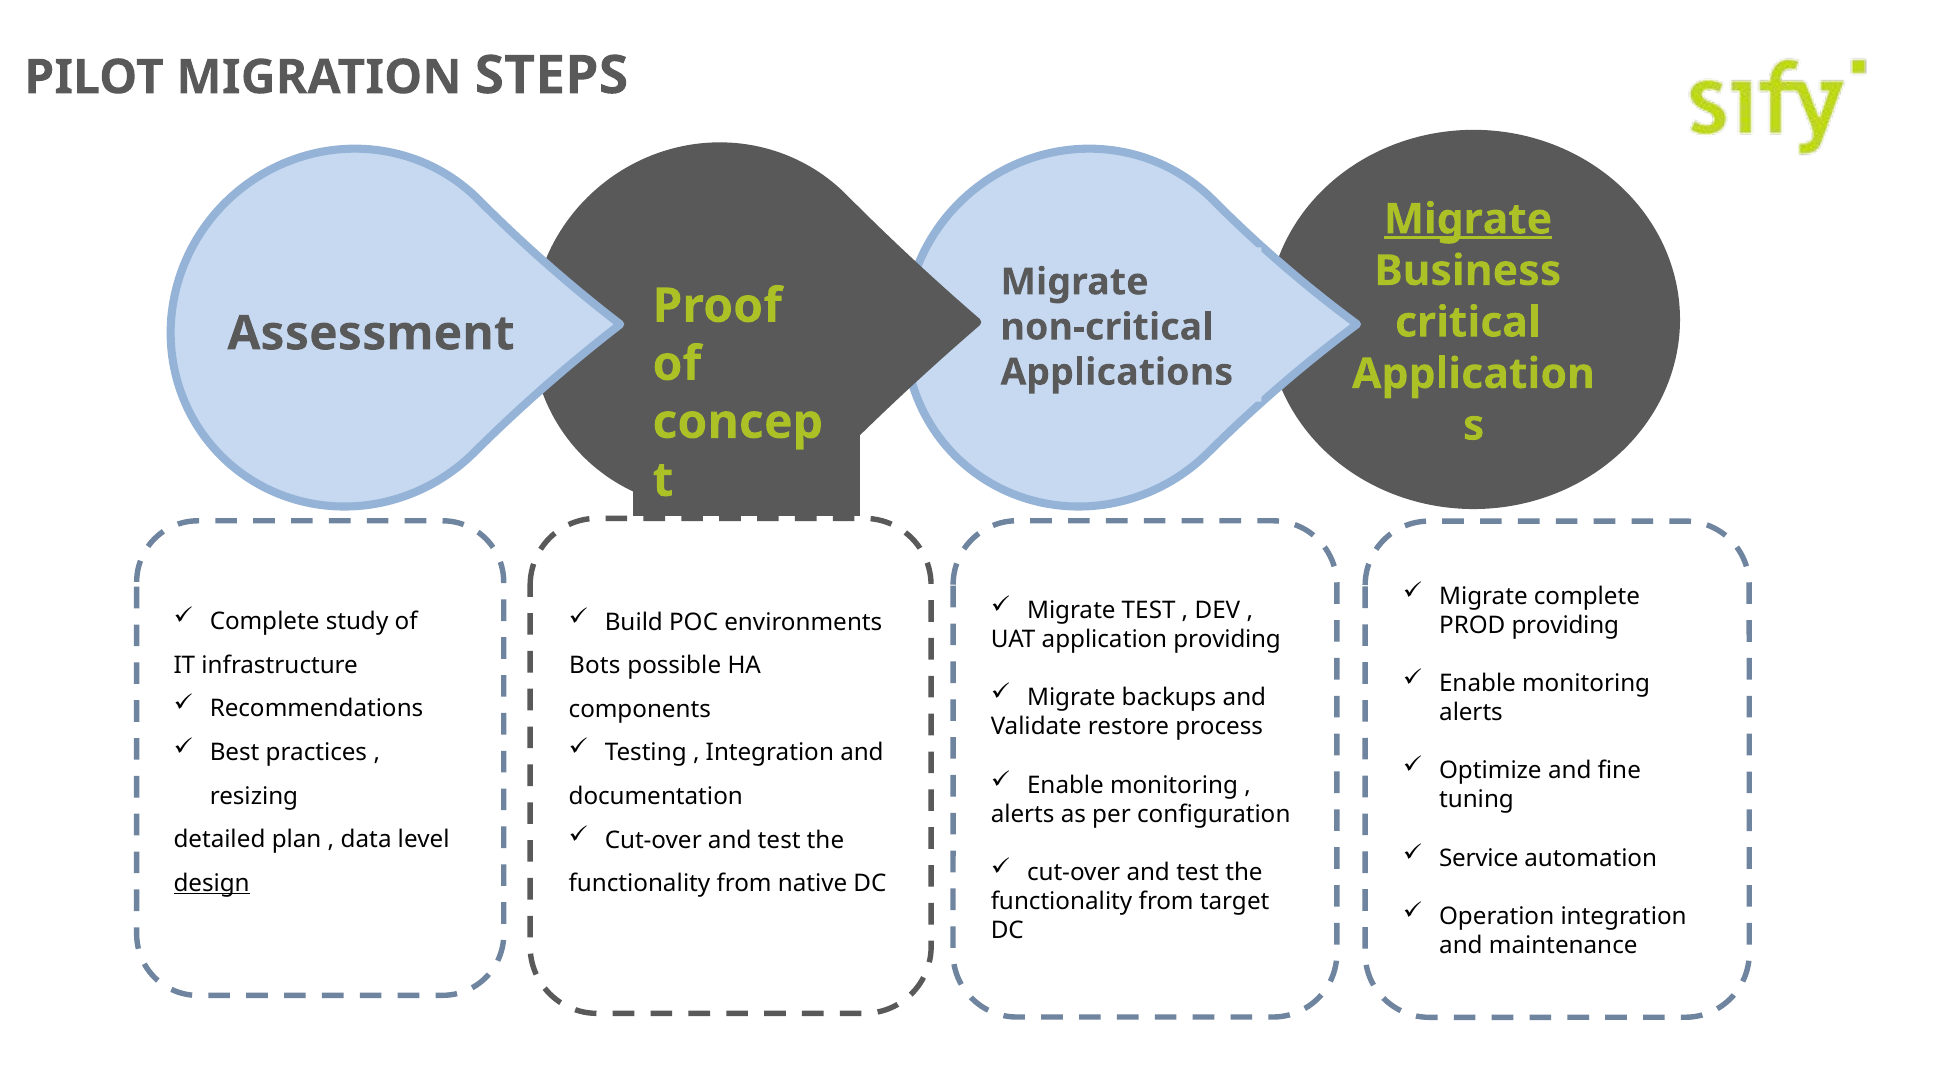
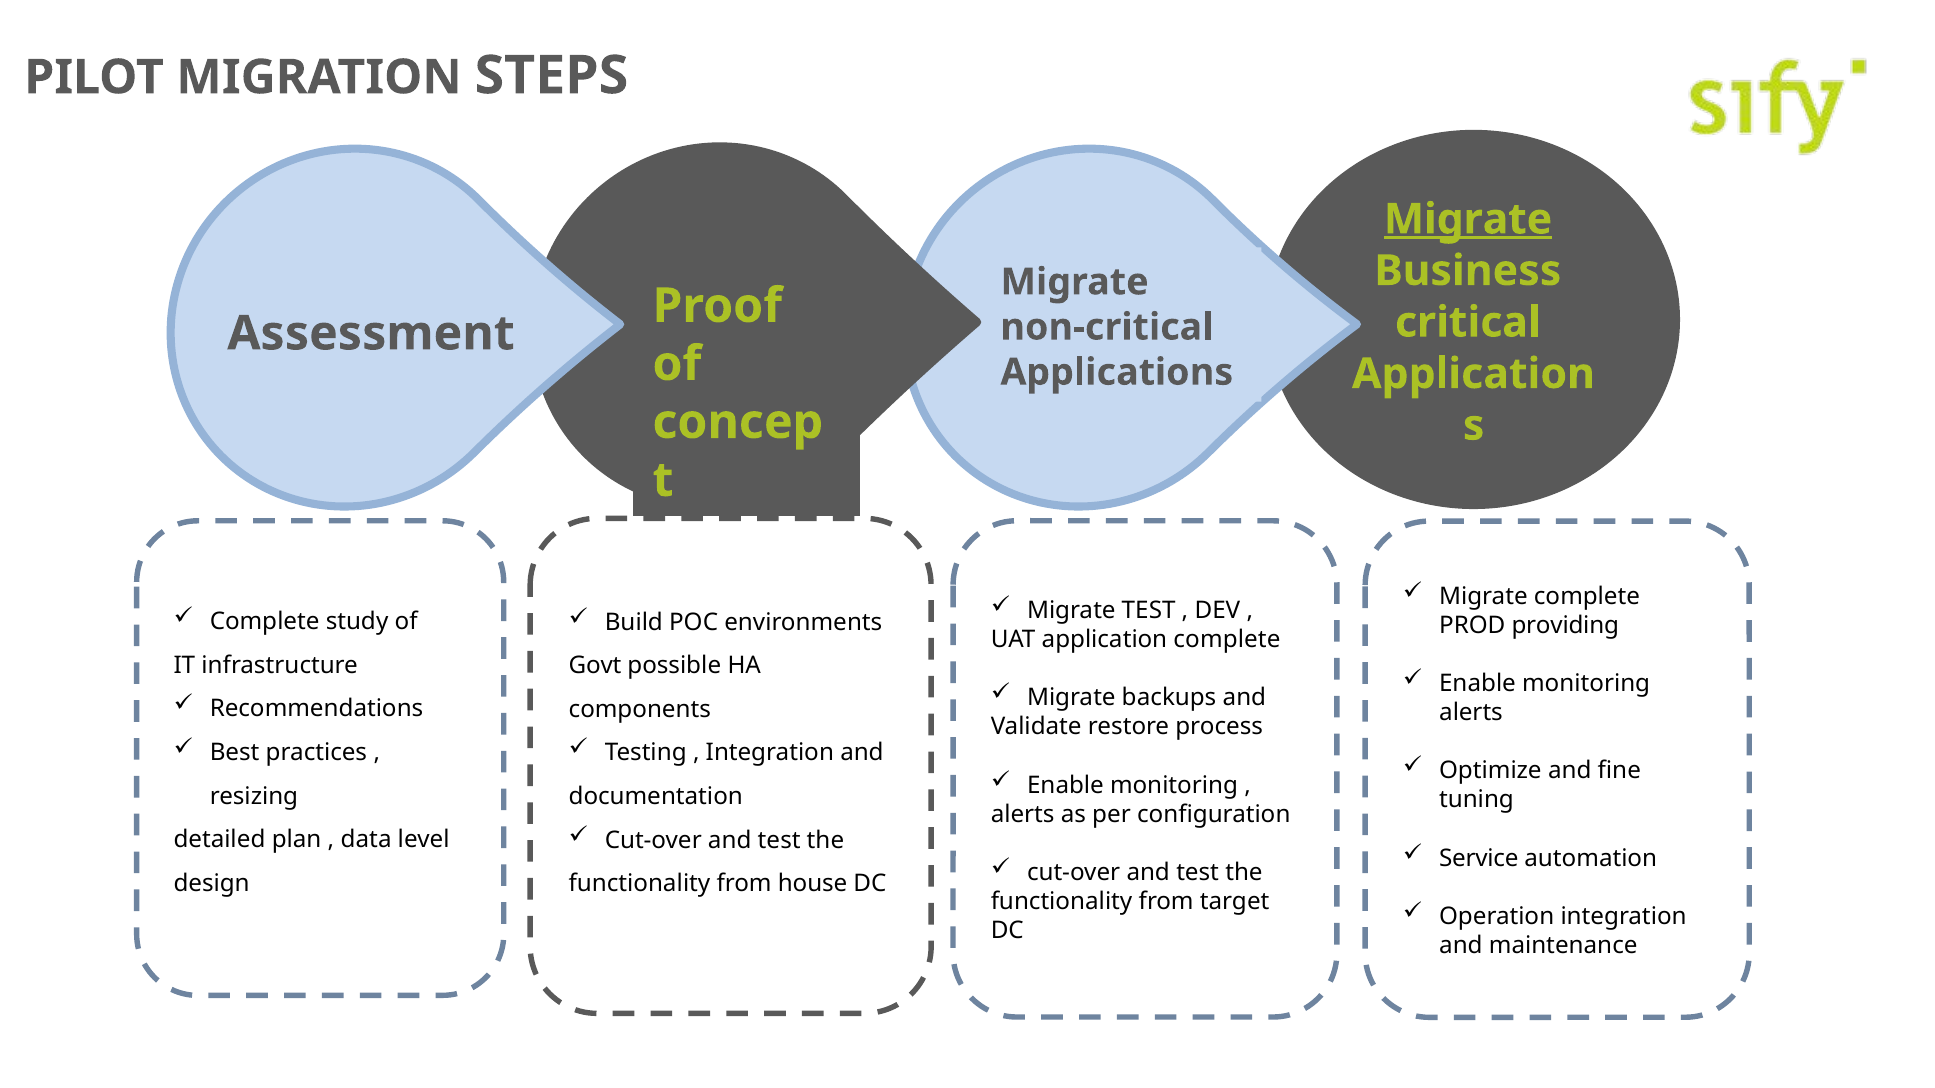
application providing: providing -> complete (1227, 640)
Bots: Bots -> Govt (595, 666)
design underline: present -> none (212, 884)
native: native -> house (813, 884)
